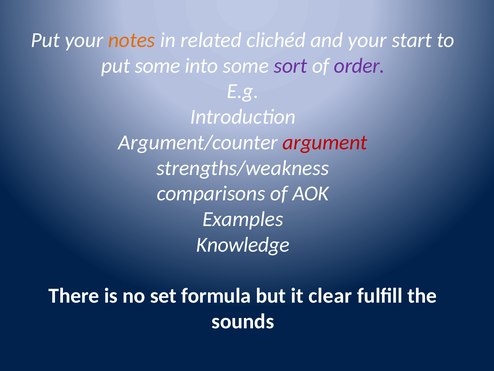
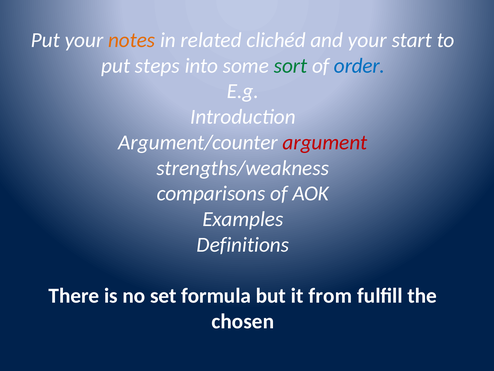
put some: some -> steps (157, 66)
sort colour: purple -> green (291, 66)
order colour: purple -> blue (359, 66)
Knowledge: Knowledge -> Definitions (243, 244)
clear: clear -> from (330, 295)
sounds: sounds -> chosen (243, 321)
